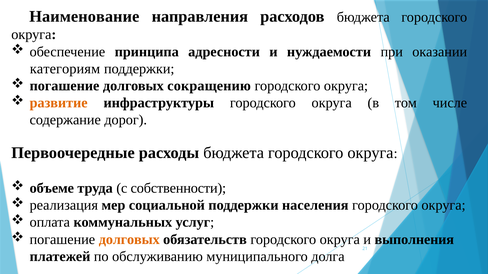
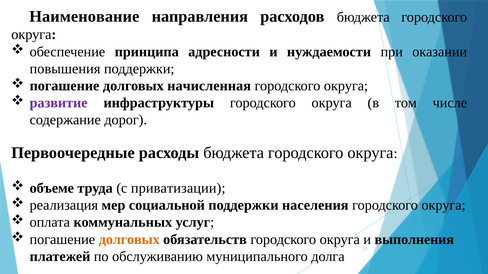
категориям: категориям -> повышения (65, 69)
сокращению: сокращению -> начисленная (209, 86)
развитие colour: orange -> purple (59, 103)
собственности: собственности -> приватизации (178, 188)
